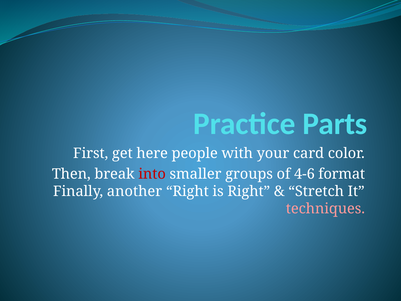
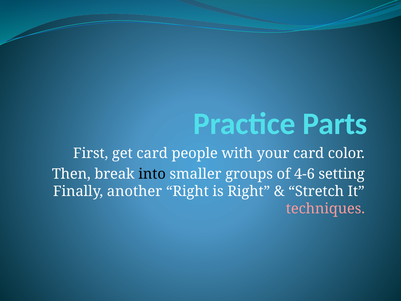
get here: here -> card (152, 153)
into colour: red -> black (152, 174)
format: format -> setting (342, 174)
